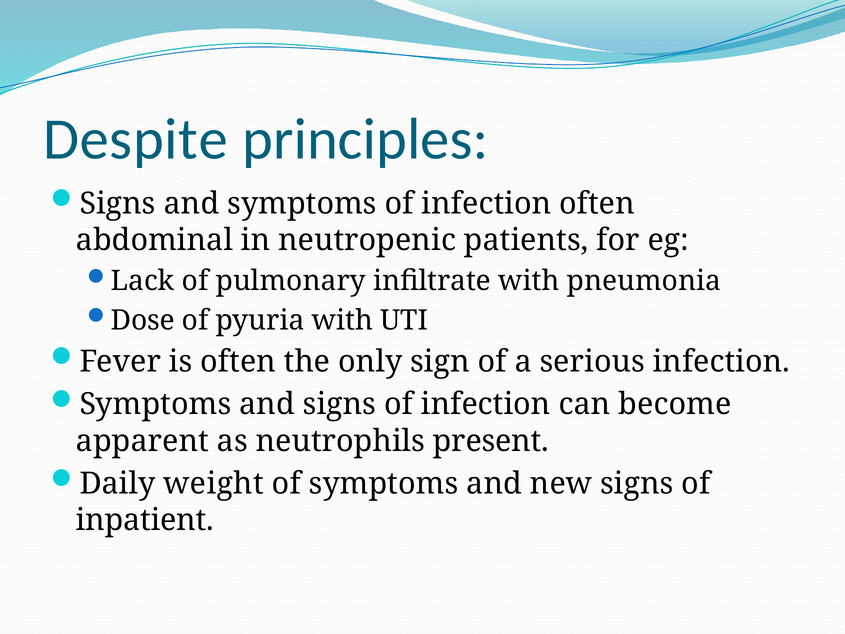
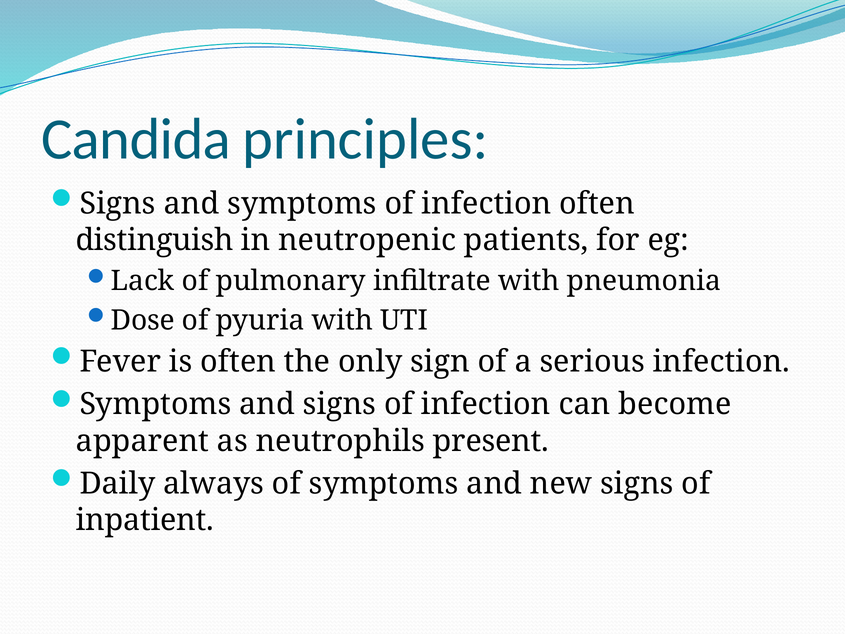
Despite: Despite -> Candida (136, 140)
abdominal: abdominal -> distinguish (155, 240)
weight: weight -> always (214, 484)
